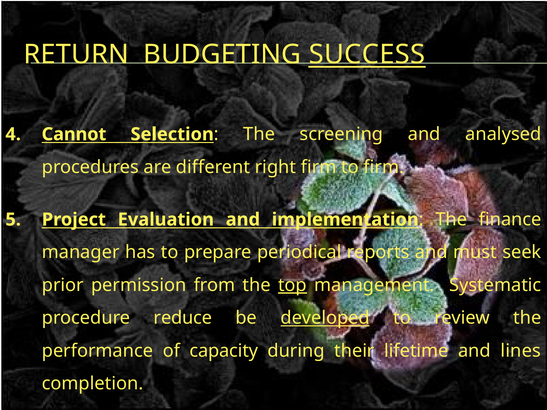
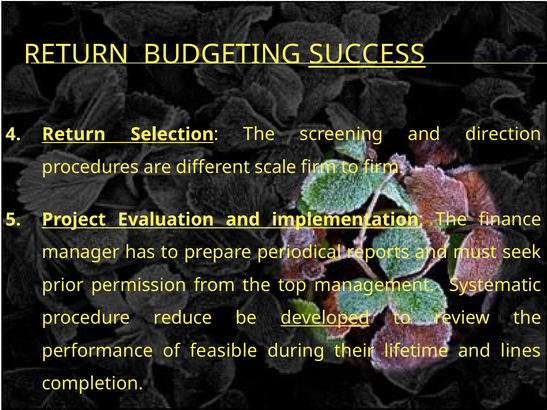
Cannot: Cannot -> Return (74, 134)
analysed: analysed -> direction (503, 134)
right: right -> scale (276, 167)
top underline: present -> none (292, 285)
capacity: capacity -> feasible (224, 351)
